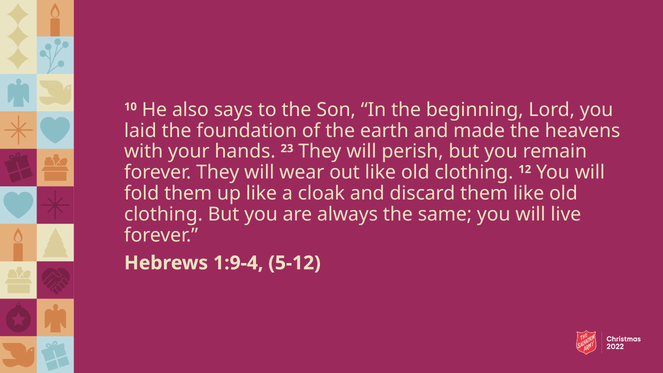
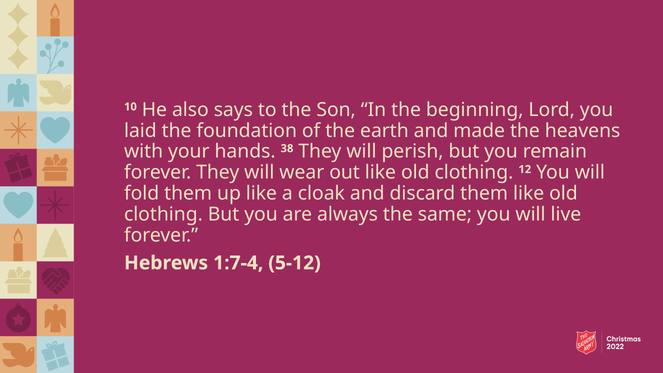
23: 23 -> 38 (287, 148)
1:9-4: 1:9-4 -> 1:7-4 (238, 263)
